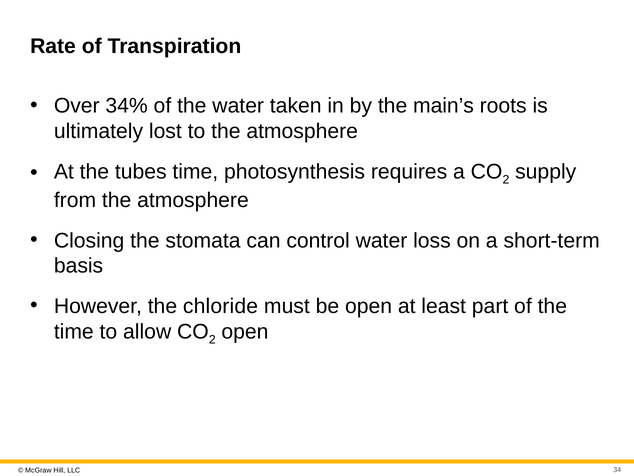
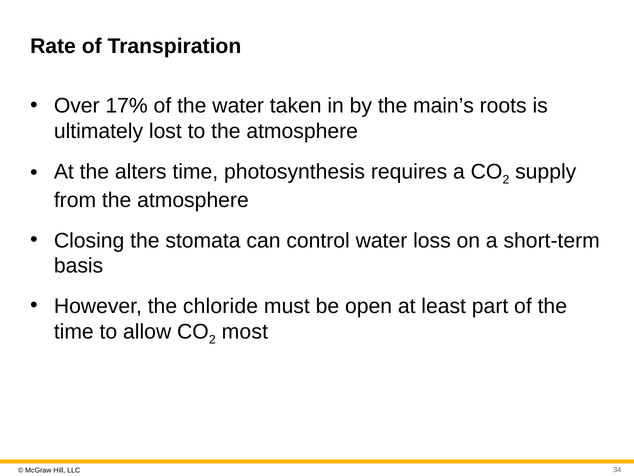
34%: 34% -> 17% (127, 106)
tubes: tubes -> alters (141, 171)
open: open -> most (245, 331)
